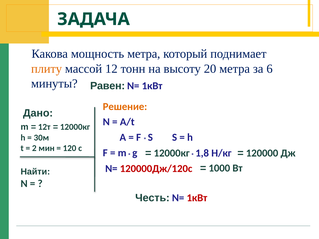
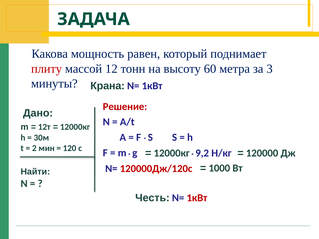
мощность метра: метра -> равен (144, 54)
плиту colour: orange -> red (47, 69)
20: 20 -> 60 (210, 69)
6: 6 -> 3 (270, 69)
Равен: Равен -> Крана (108, 86)
Решение colour: orange -> red (125, 107)
1,8: 1,8 -> 9,2 (202, 153)
